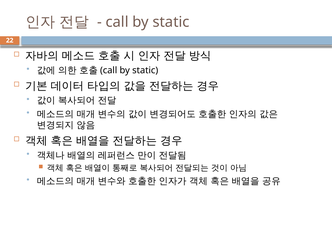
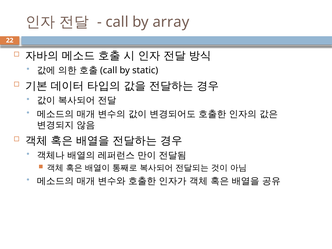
call by static: static -> array (171, 22)
